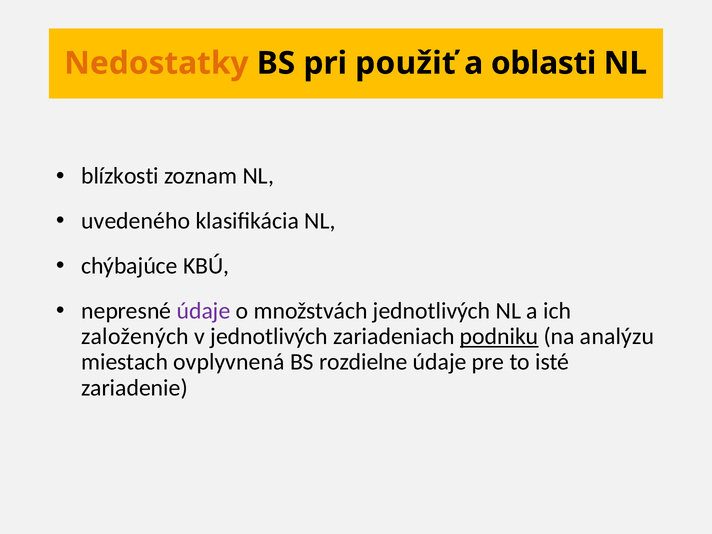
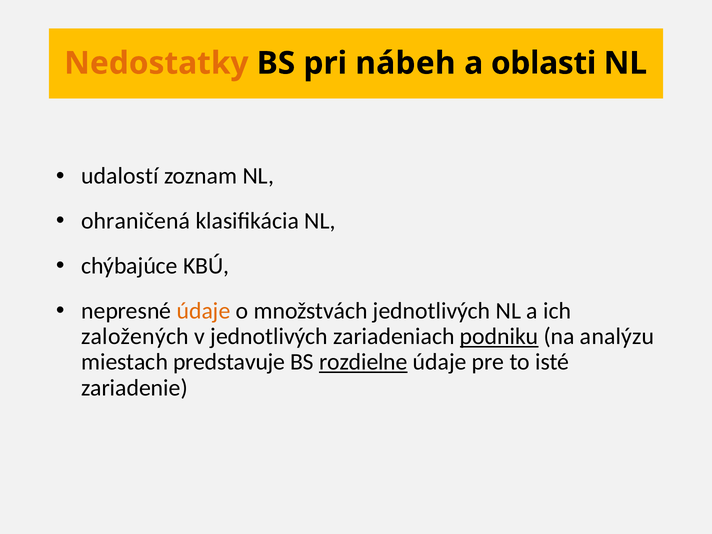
použiť: použiť -> nábeh (405, 63)
blízkosti: blízkosti -> udalostí (120, 176)
uvedeného: uvedeného -> ohraničená (136, 221)
údaje colour: purple -> orange (204, 311)
ovplyvnená: ovplyvnená -> predstavuje (229, 362)
rozdielne underline: none -> present (363, 362)
